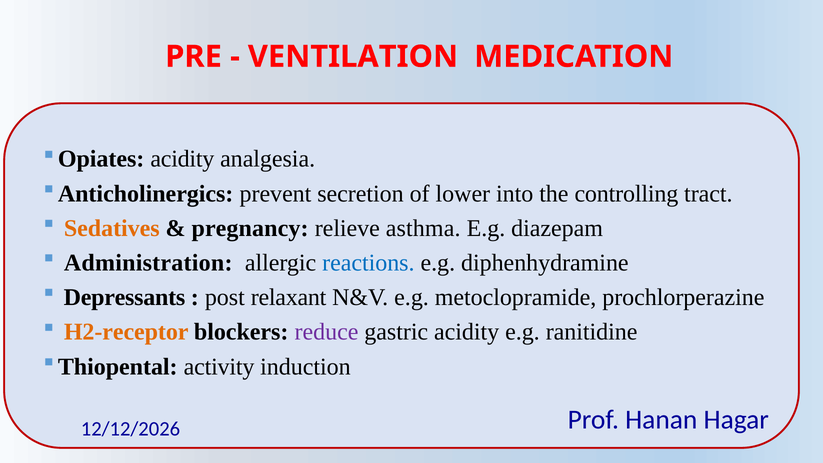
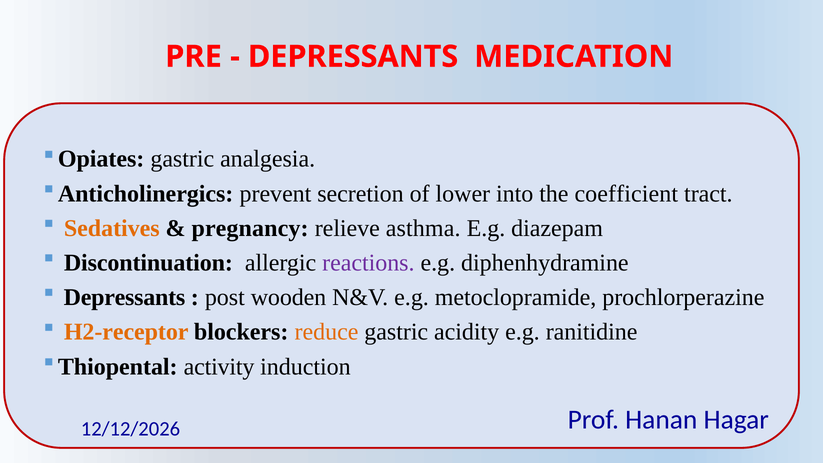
VENTILATION: VENTILATION -> DEPRESSANTS (353, 57)
acidity: acidity -> gastric (182, 159)
controlling: controlling -> coefficient (626, 194)
Administration: Administration -> Discontinuation (148, 263)
reactions colour: blue -> purple (368, 263)
relaxant: relaxant -> wooden (289, 297)
reduce colour: purple -> orange (327, 332)
